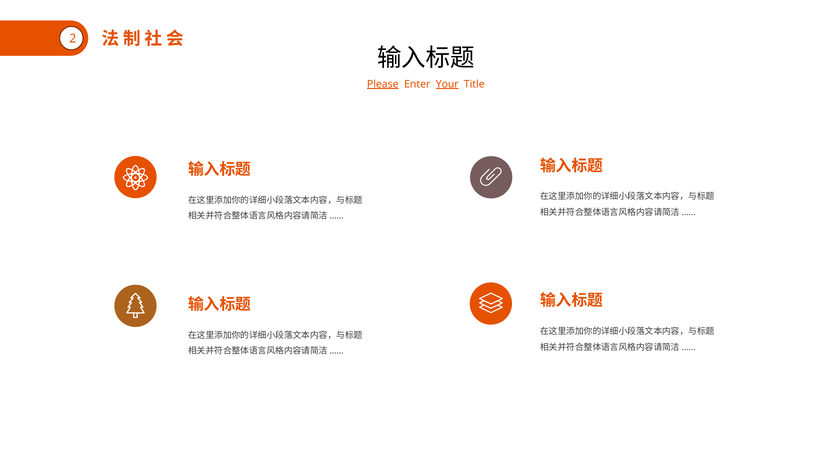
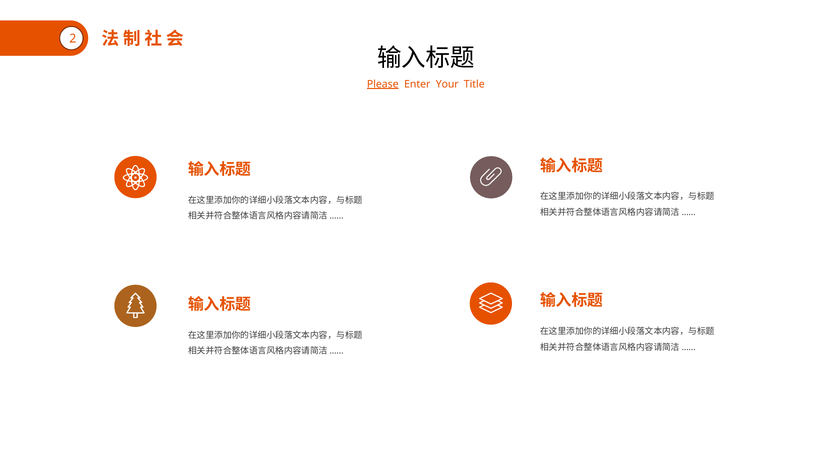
Your underline: present -> none (447, 84)
